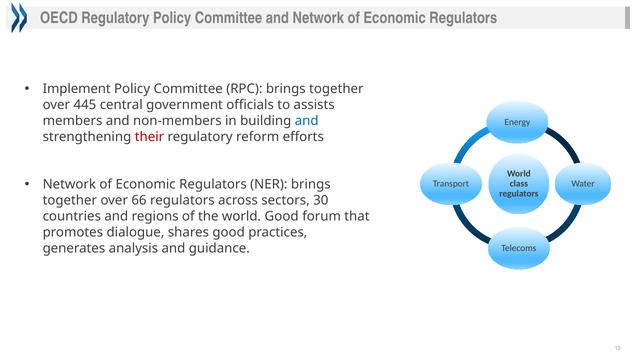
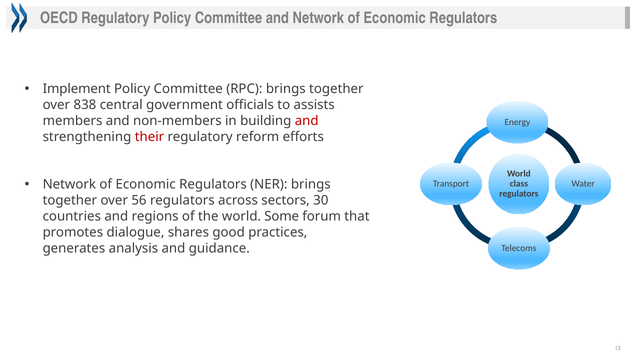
445: 445 -> 838 (85, 105)
and colour: blue -> red (307, 121)
66: 66 -> 56 (139, 200)
world Good: Good -> Some (282, 216)
